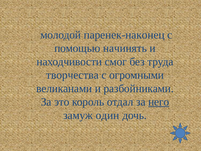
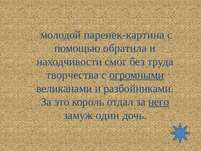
паренек-наконец: паренек-наконец -> паренек-картина (124, 35)
начинять: начинять -> обратила (125, 48)
огромными underline: none -> present (137, 75)
